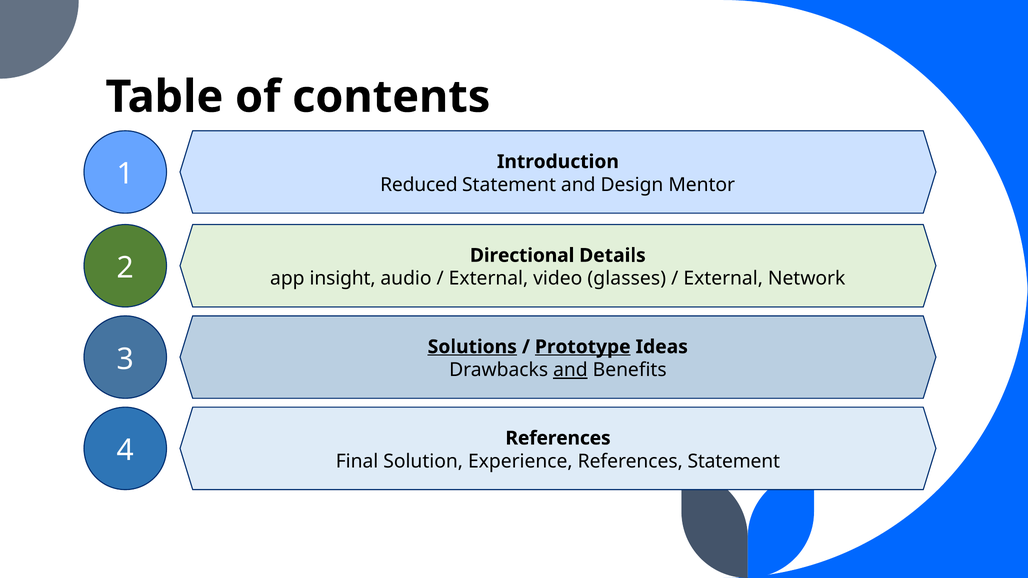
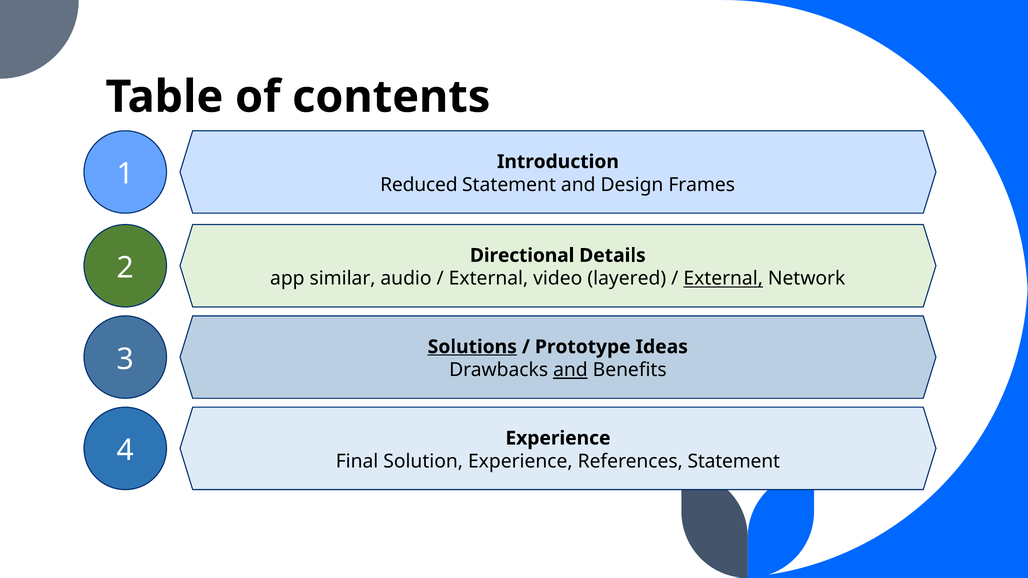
Mentor: Mentor -> Frames (702, 185)
insight: insight -> similar (343, 279)
glasses: glasses -> layered (627, 279)
External underline: none -> present (723, 279)
Prototype underline: present -> none (583, 347)
4 References: References -> Experience (558, 438)
